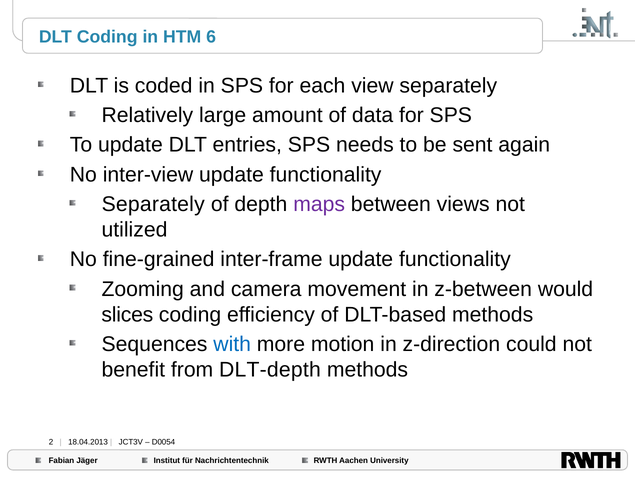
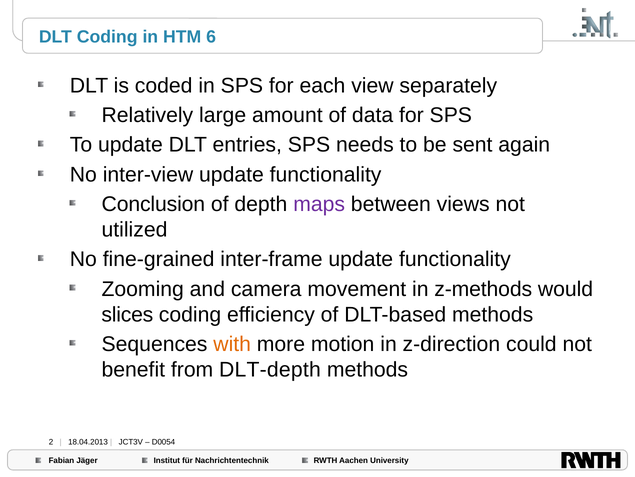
Separately: Separately -> Conclusion (153, 204)
z-between: z-between -> z-methods (483, 289)
with colour: blue -> orange (232, 344)
